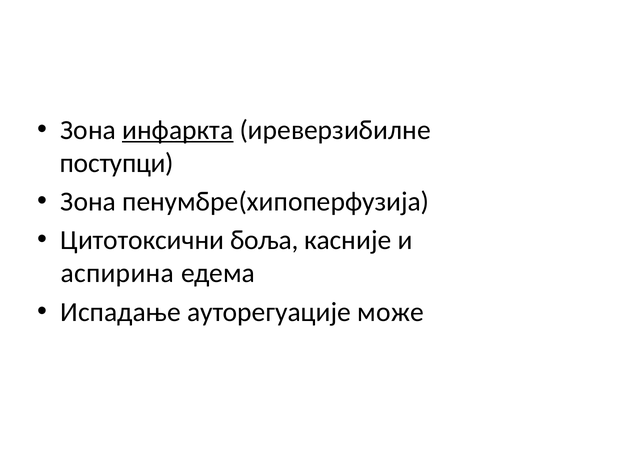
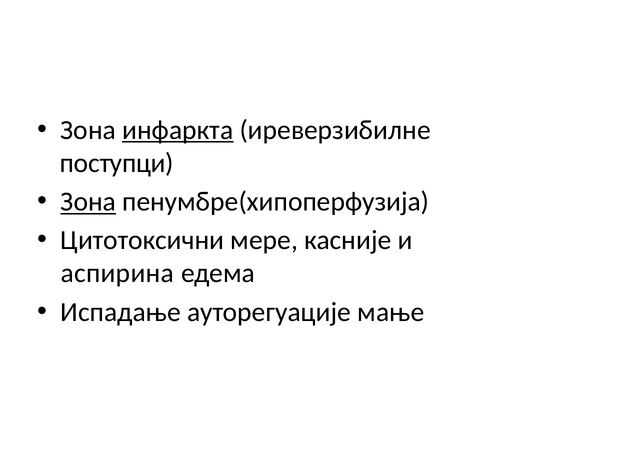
Зона underline: none -> present (88, 202)
боља: боља -> мере (264, 240)
може: може -> мање (391, 312)
